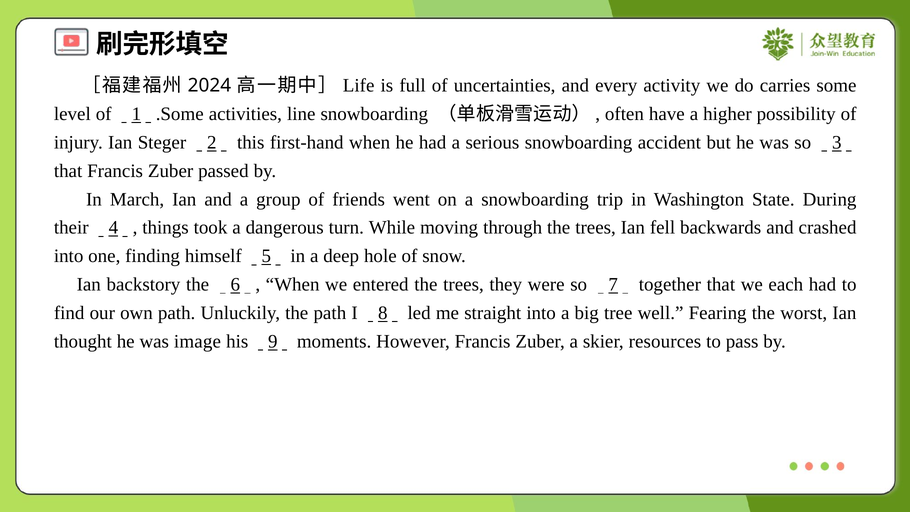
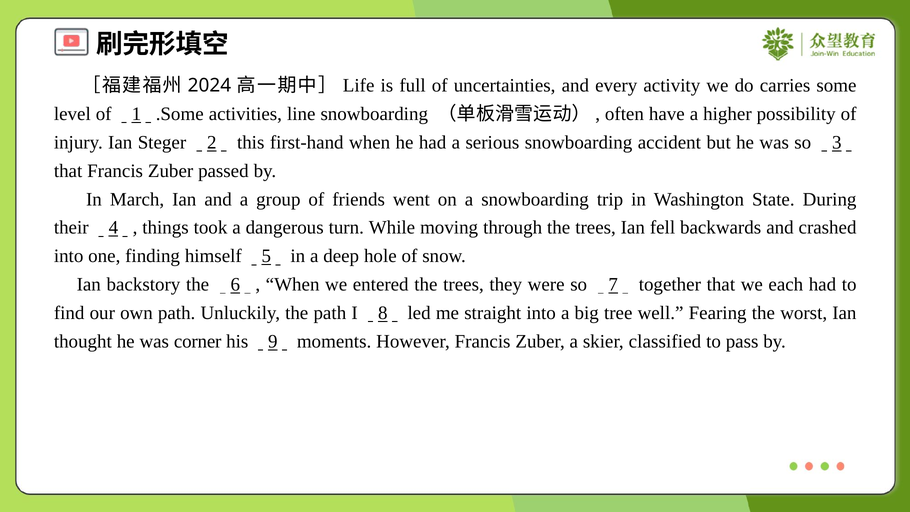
image: image -> corner (198, 341)
resources: resources -> classified (665, 341)
